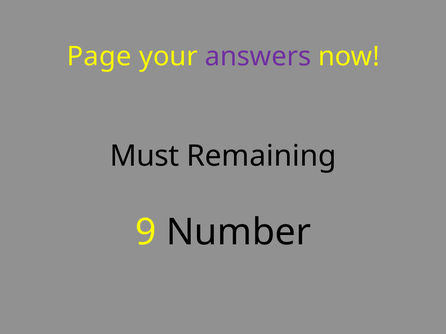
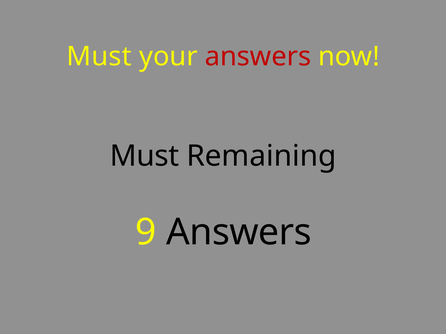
Page: Page -> Must (99, 57)
answers colour: purple -> red (258, 57)
9 Number: Number -> Answers (239, 233)
